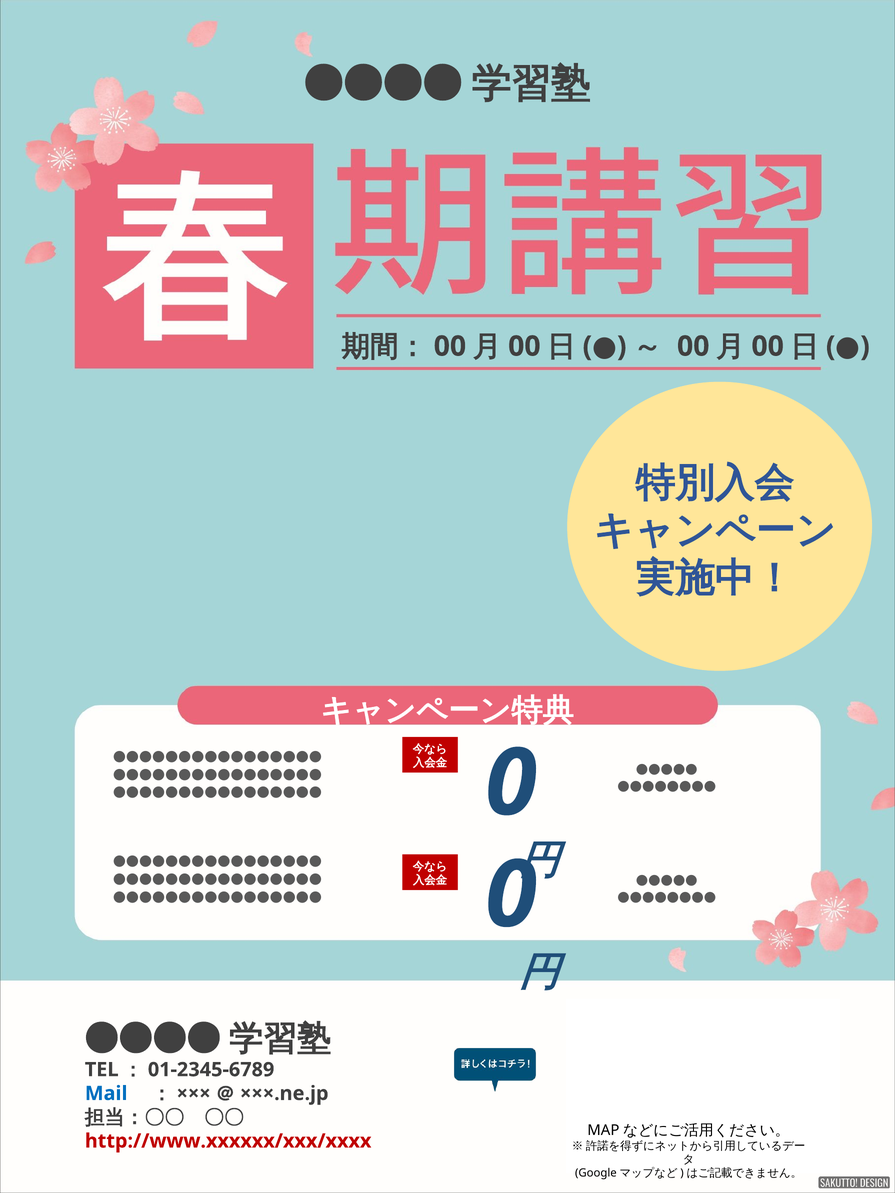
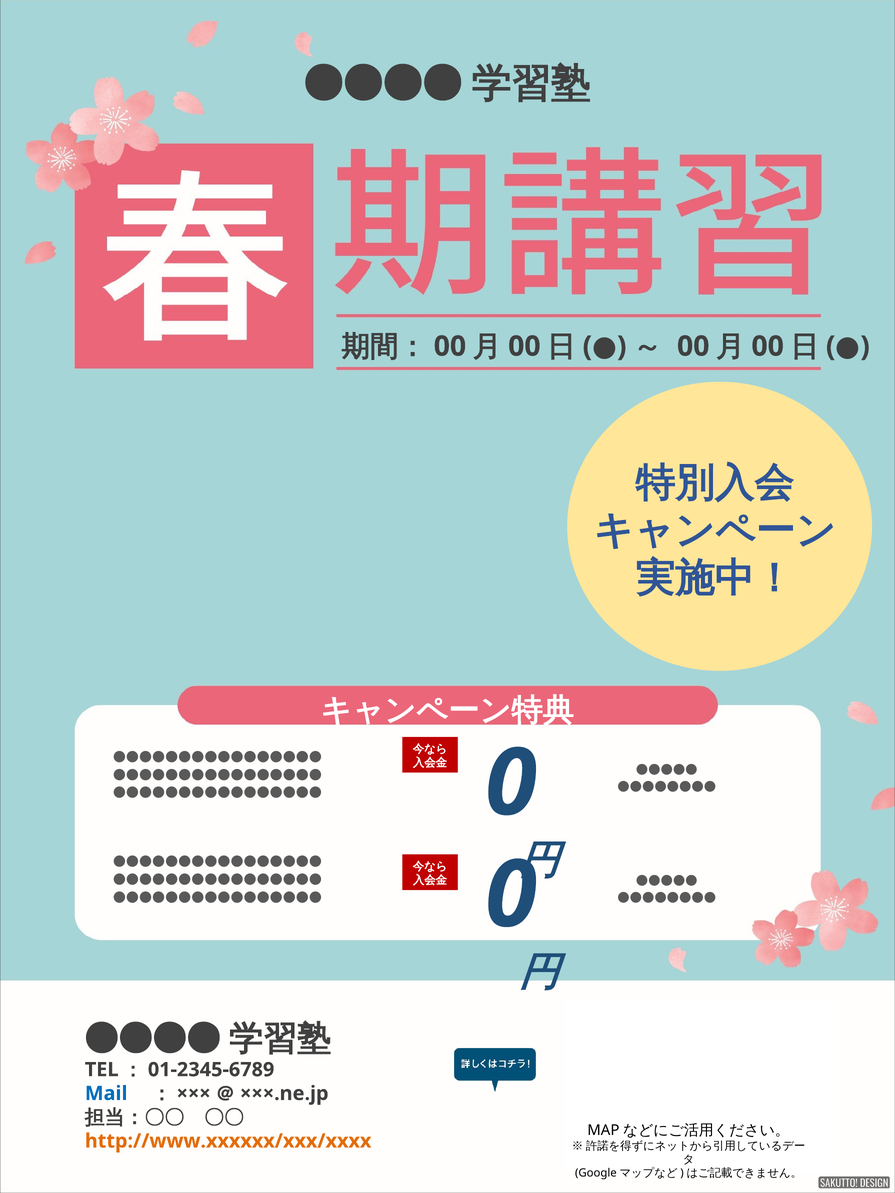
http://www.xxxxxx/xxx/xxxx colour: red -> orange (228, 1141)
